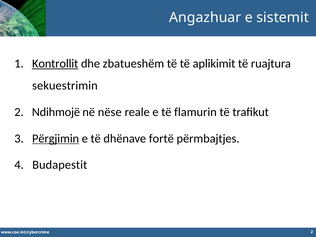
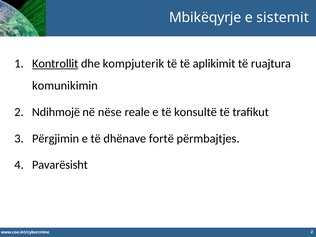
Angazhuar: Angazhuar -> Mbikëqyrje (205, 18)
zbatueshëm: zbatueshëm -> kompjuterik (133, 63)
sekuestrimin: sekuestrimin -> komunikimin (65, 86)
flamurin: flamurin -> konsultë (195, 112)
Përgjimin underline: present -> none (56, 138)
Budapestit: Budapestit -> Pavarësisht (60, 165)
